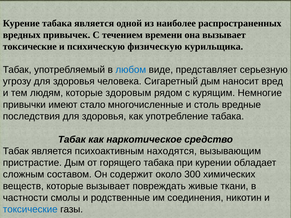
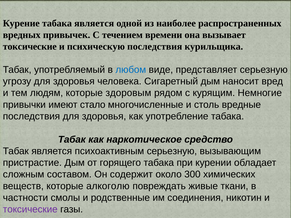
психическую физическую: физическую -> последствия (155, 47)
психоактивным находятся: находятся -> серьезную (172, 151)
которые вызывает: вызывает -> алкоголю (108, 186)
токсические colour: blue -> purple (30, 210)
